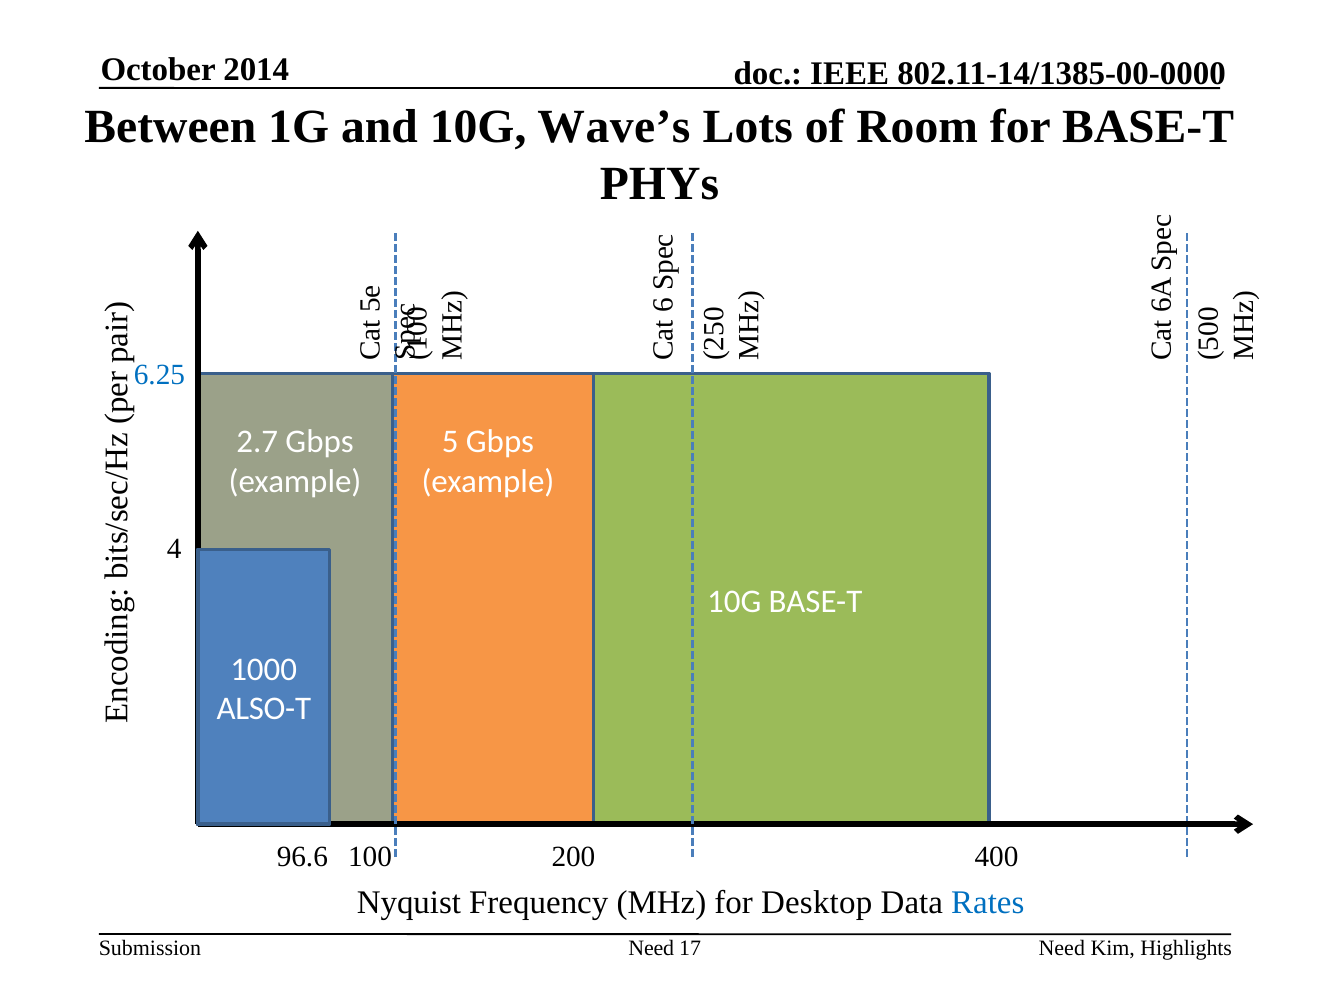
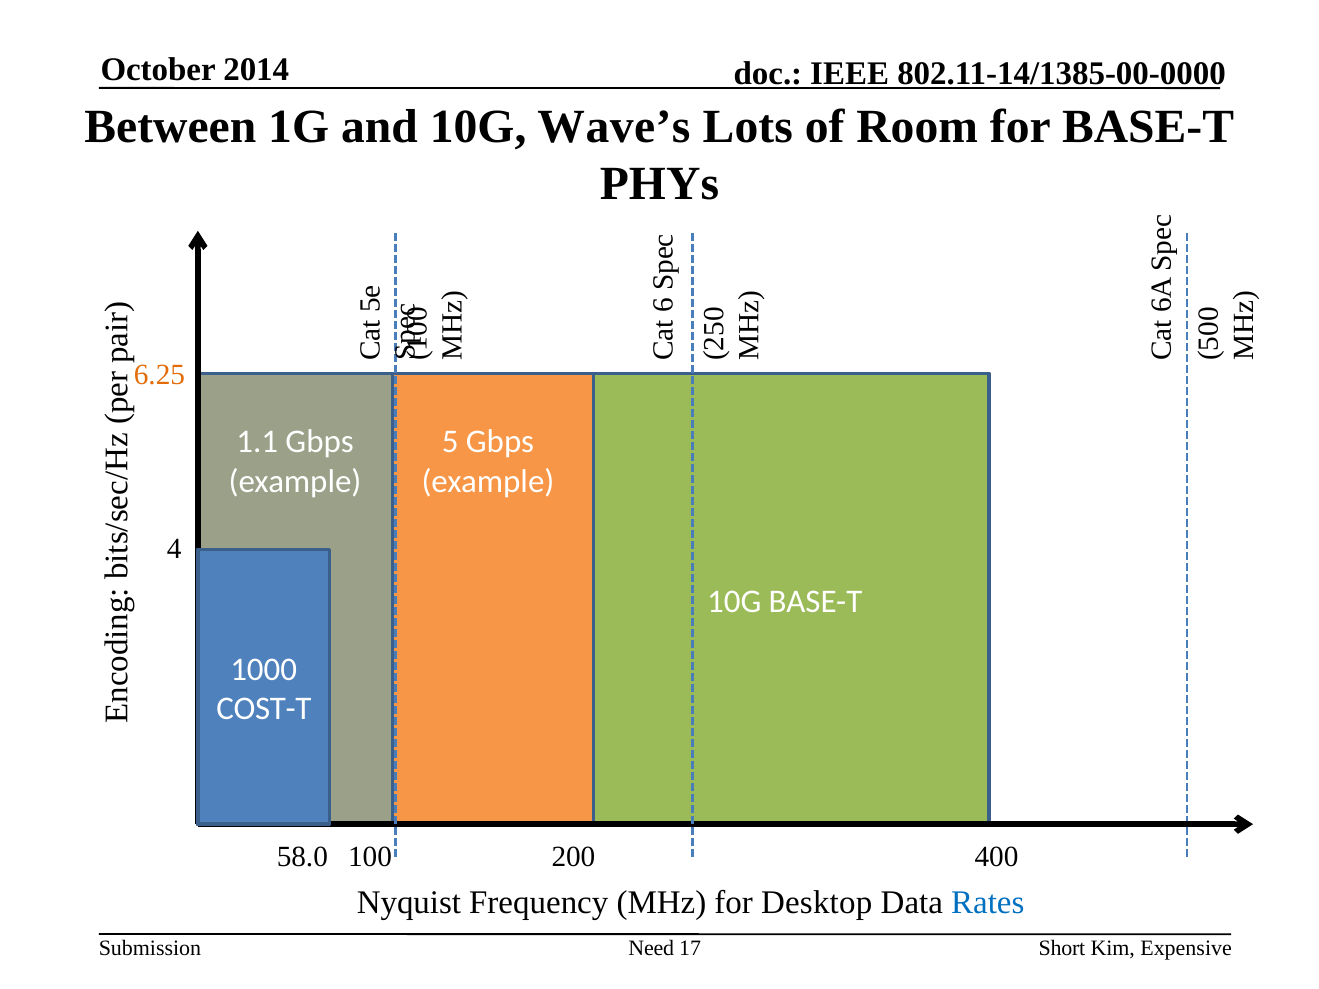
6.25 colour: blue -> orange (159, 375)
2.7: 2.7 -> 1.1 (257, 442)
ALSO-T: ALSO-T -> COST-T (264, 709)
96.6: 96.6 -> 58.0 (302, 857)
Need: Need -> Short (1062, 949)
Highlights: Highlights -> Expensive (1186, 949)
